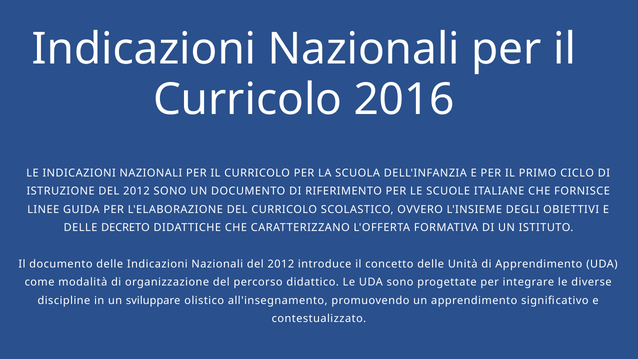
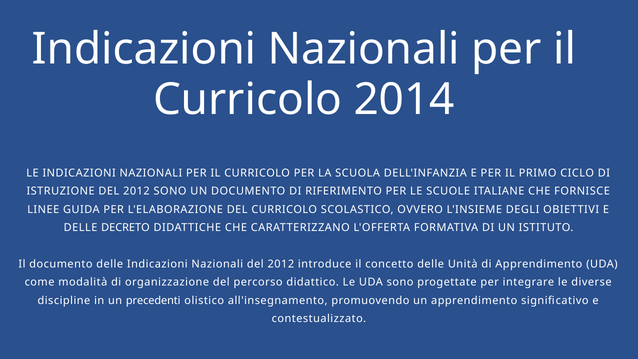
2016: 2016 -> 2014 (404, 100)
sviluppare: sviluppare -> precedenti (153, 300)
